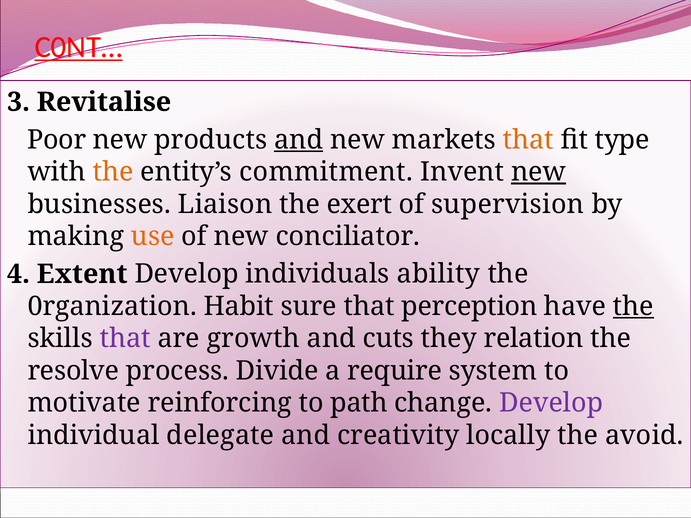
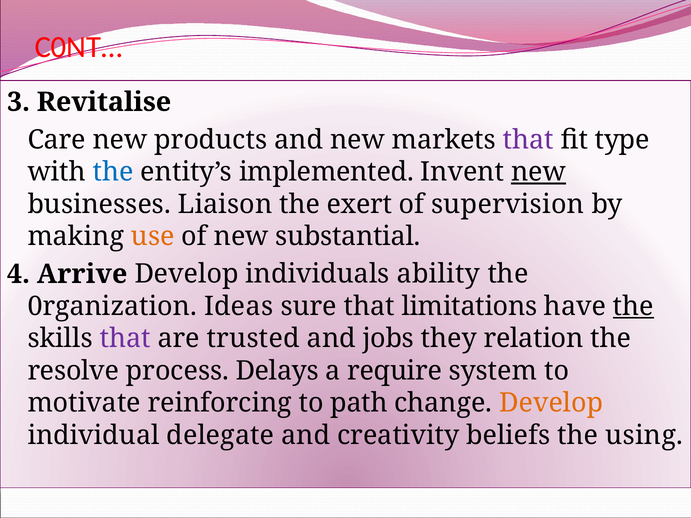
C0NT… underline: present -> none (78, 47)
Poor: Poor -> Care (57, 140)
and underline: present -> none (299, 140)
that colour: orange -> purple (528, 140)
the colour: orange -> blue (113, 172)
commitment: commitment -> implemented (326, 172)
conciliator: conciliator -> substantial (348, 237)
Extent: Extent -> Arrive (82, 274)
Habit: Habit -> Ideas (239, 306)
perception: perception -> limitations (469, 306)
growth: growth -> trusted (253, 339)
cuts: cuts -> jobs (388, 339)
Divide: Divide -> Delays (277, 371)
Develop colour: purple -> orange (551, 403)
locally: locally -> beliefs (508, 435)
avoid: avoid -> using (644, 435)
